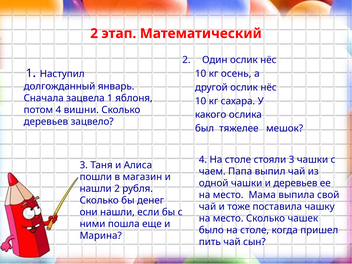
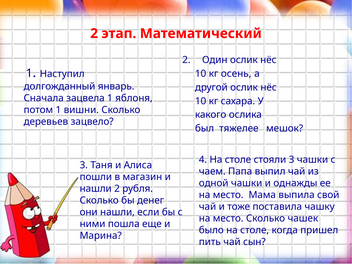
потом 4: 4 -> 1 (58, 110)
и деревьев: деревьев -> однажды (295, 183)
